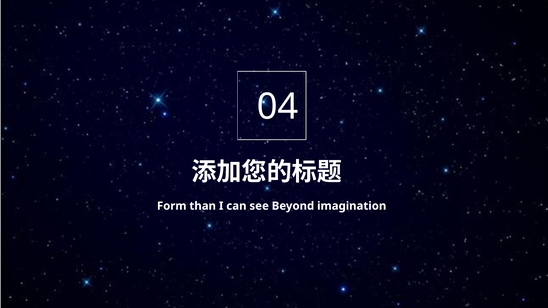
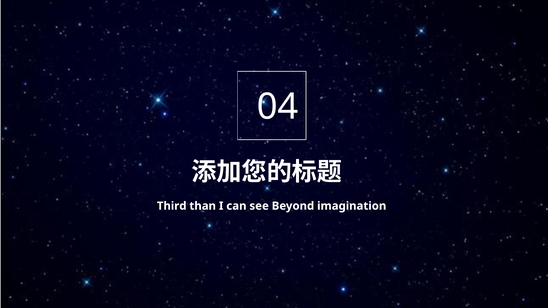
Form: Form -> Third (172, 206)
